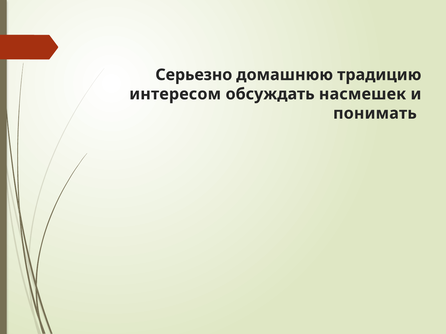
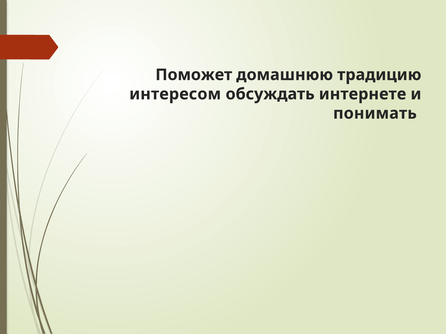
Серьезно: Серьезно -> Поможет (194, 75)
насмешек: насмешек -> интернете (363, 94)
